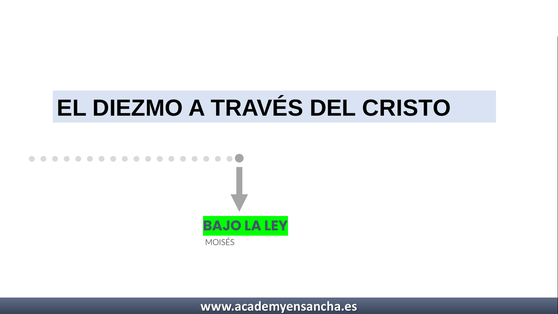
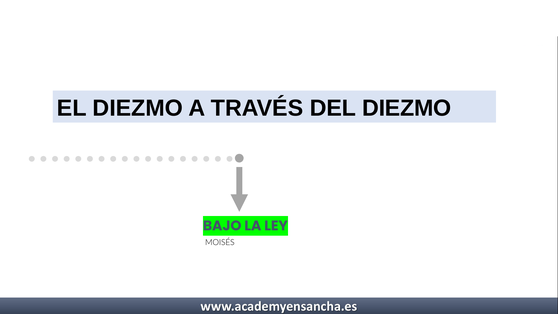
DEL CRISTO: CRISTO -> DIEZMO (407, 108)
